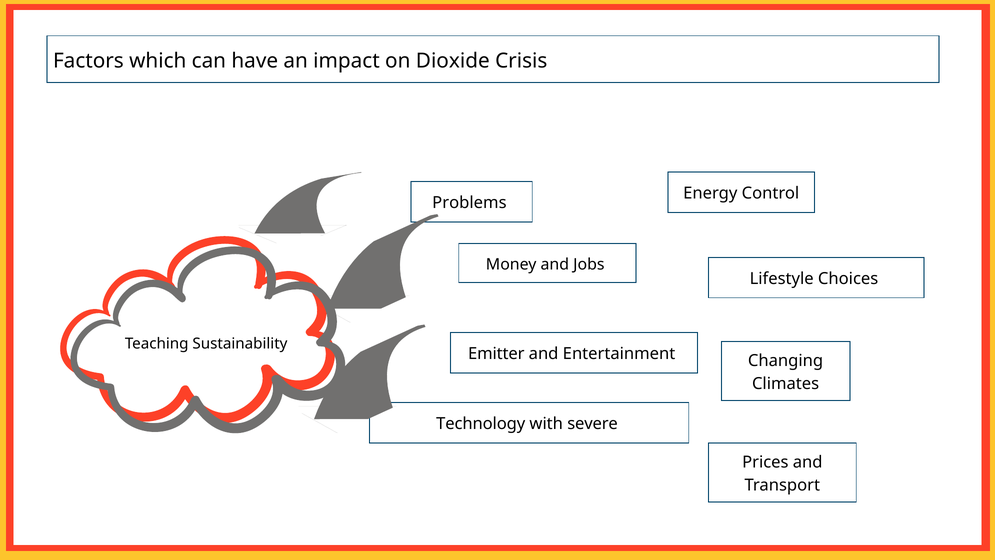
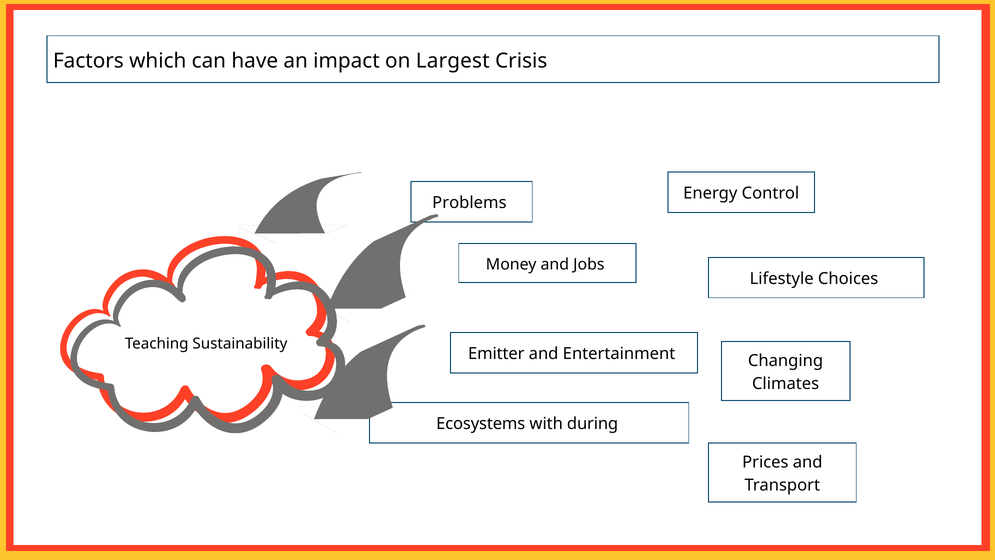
Dioxide: Dioxide -> Largest (453, 61)
Technology: Technology -> Ecosystems (481, 424)
severe: severe -> during (593, 424)
